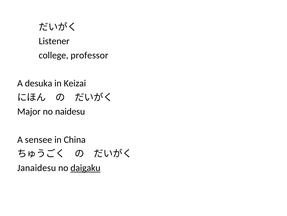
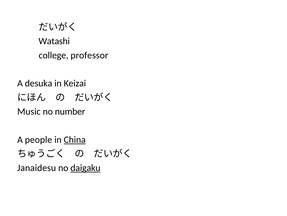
Listener: Listener -> Watashi (54, 41)
Major: Major -> Music (29, 111)
naidesu: naidesu -> number (70, 111)
sensee: sensee -> people (39, 139)
China underline: none -> present (75, 139)
